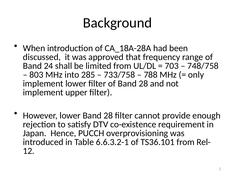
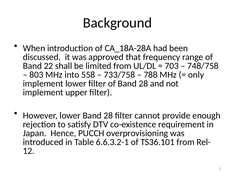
24: 24 -> 22 (48, 66)
285: 285 -> 558 (88, 74)
